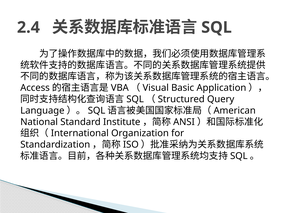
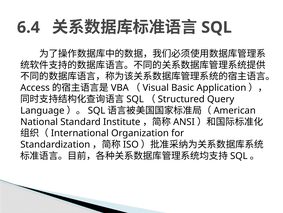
2.4: 2.4 -> 6.4 (28, 27)
